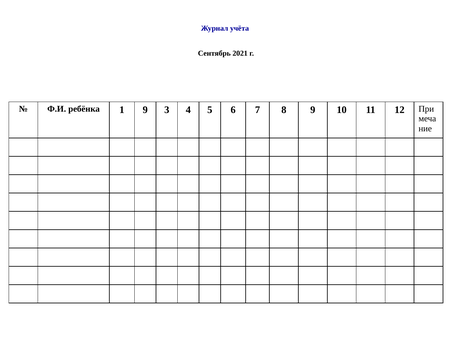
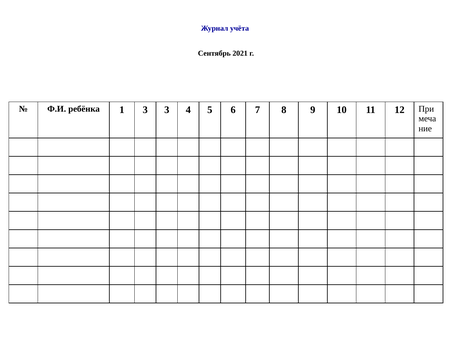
1 9: 9 -> 3 (145, 110)
